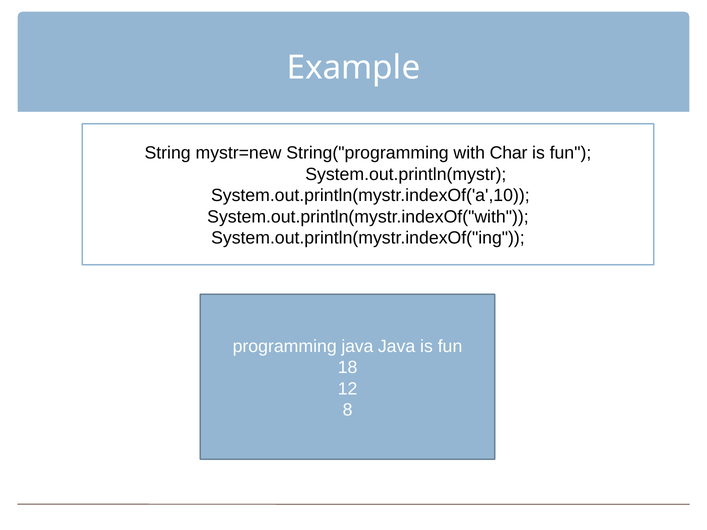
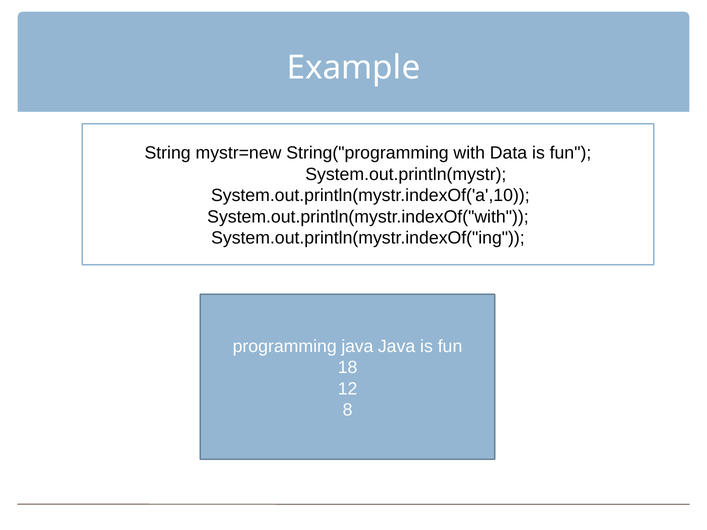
Char: Char -> Data (508, 153)
